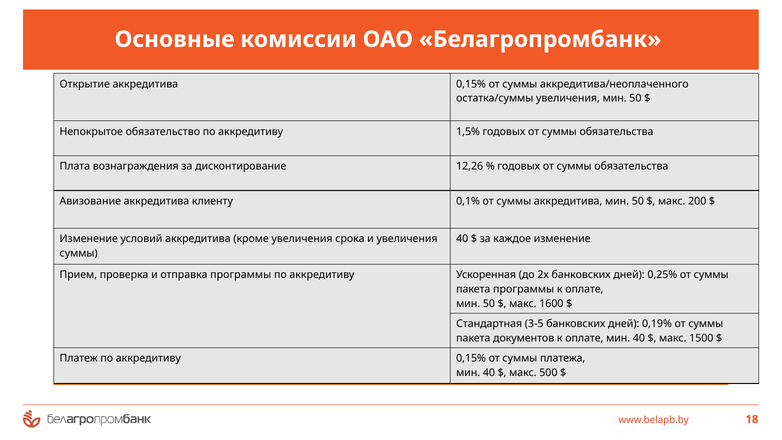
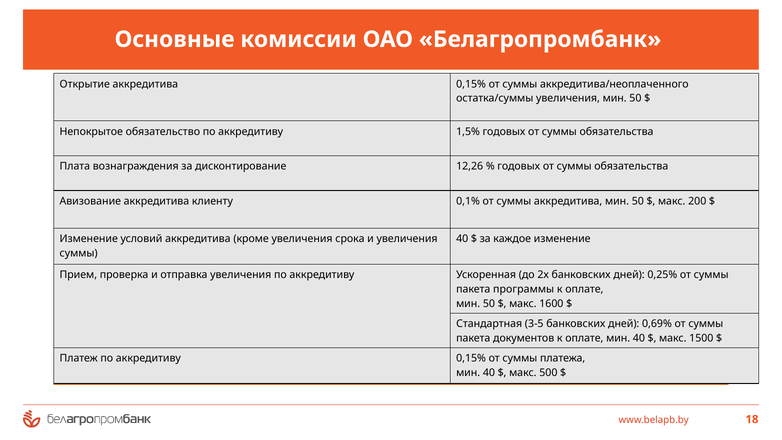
отправка программы: программы -> увеличения (241, 275)
0,19%: 0,19% -> 0,69% (657, 324)
